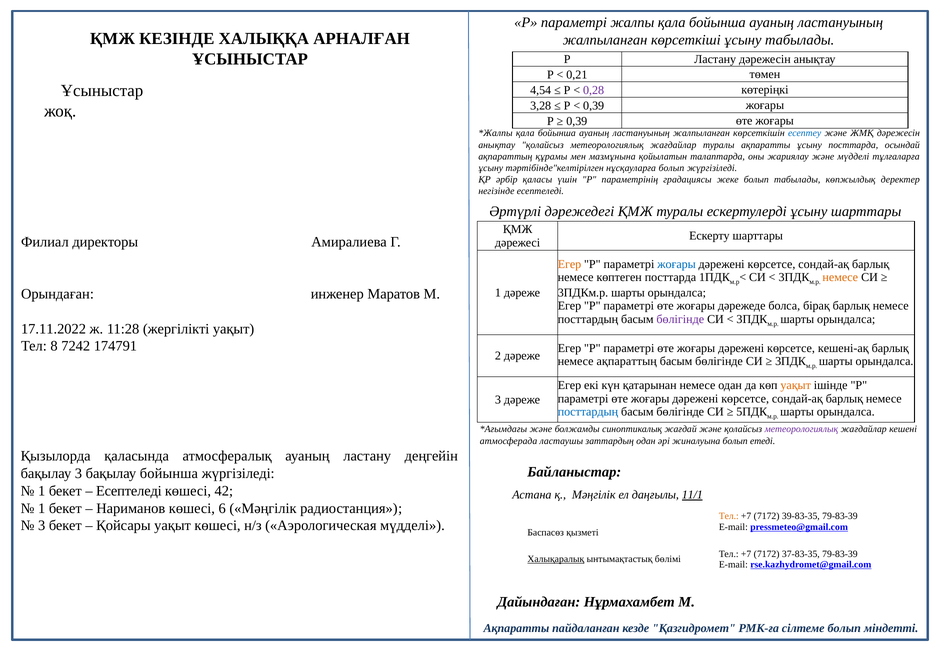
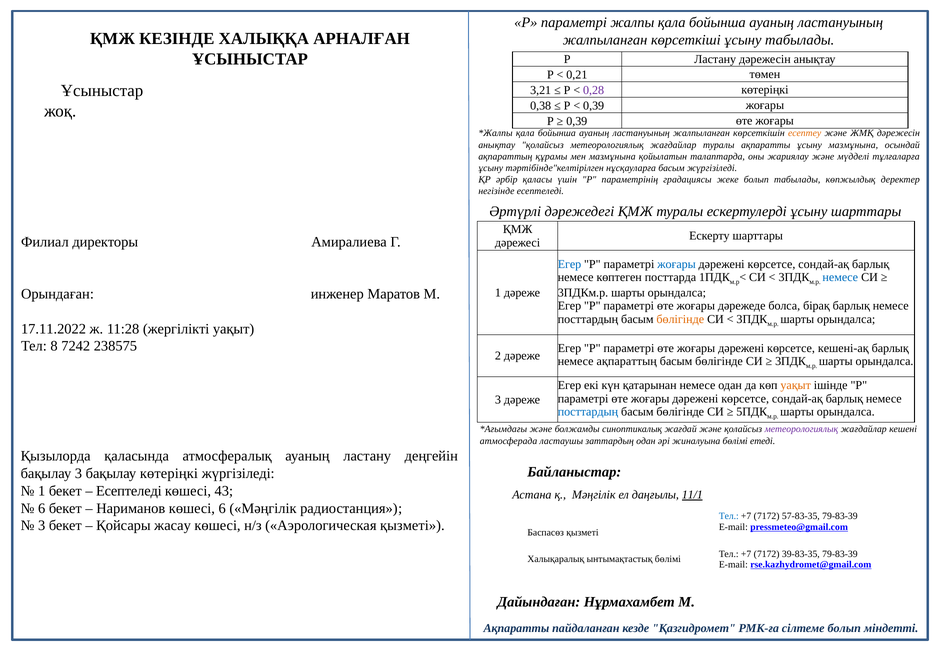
4,54: 4,54 -> 3,21 (541, 90)
3,28: 3,28 -> 0,38 (541, 106)
есептеу colour: blue -> orange (805, 133)
ұсыну посттарда: посттарда -> мазмұнына (853, 145)
нұсқауларға болып: болып -> басым (672, 168)
Егер colour: orange -> blue (570, 264)
немесе colour: orange -> blue (840, 277)
бөлігінде colour: purple -> orange (680, 319)
174791: 174791 -> 238575 (115, 346)
жиналуына болып: болып -> бөлімі (735, 441)
бақылау бойынша: бойынша -> көтеріңкі (169, 473)
42: 42 -> 43 (224, 491)
1: 1 -> 6 (42, 508)
Тел colour: orange -> blue (729, 516)
39-83-35: 39-83-35 -> 57-83-35 (801, 516)
Қойсары уақыт: уақыт -> жасау (173, 525)
Аэрологическая мүдделі: мүдделі -> қызметі (412, 525)
37-83-35: 37-83-35 -> 39-83-35 (801, 554)
Халықаралық underline: present -> none (556, 559)
